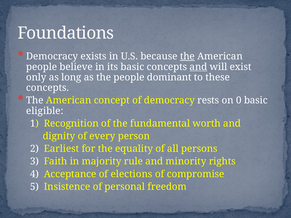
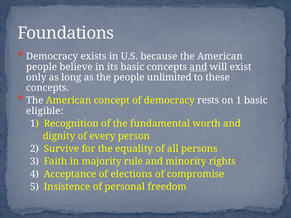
the underline: present -> none (187, 56)
dominant: dominant -> unlimited (169, 77)
on 0: 0 -> 1 (239, 100)
Earliest: Earliest -> Survive (61, 149)
